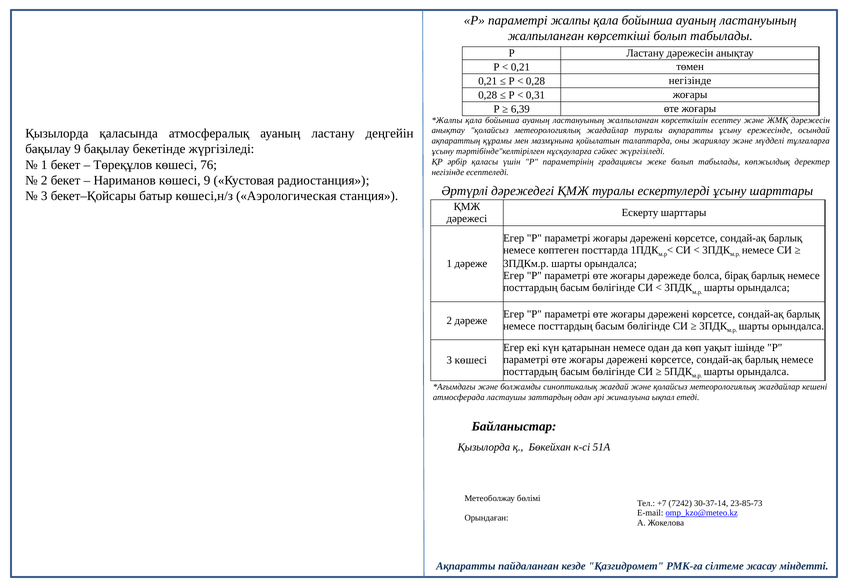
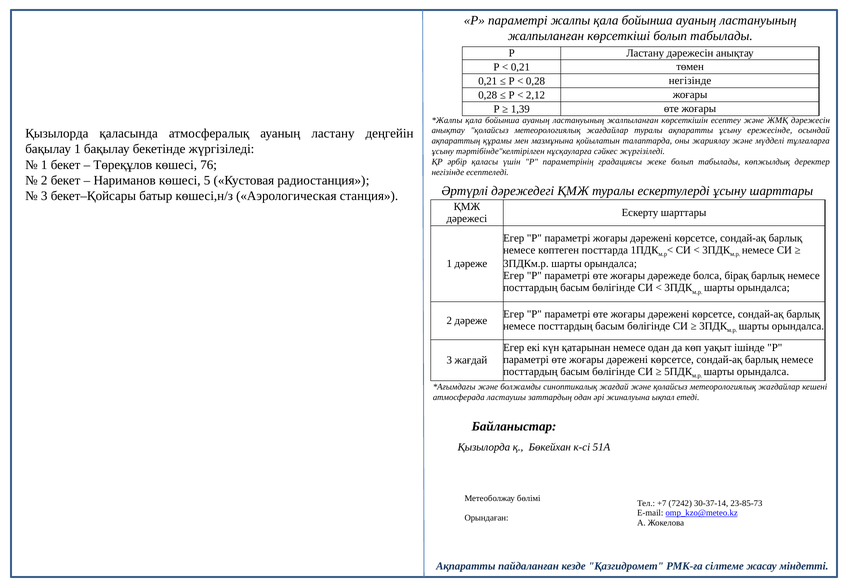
0,31: 0,31 -> 2,12 (535, 95)
6,39: 6,39 -> 1,39 (520, 109)
бақылау 9: 9 -> 1 (77, 149)
көшесі 9: 9 -> 5 (207, 180)
3 көшесі: көшесі -> жағдай (471, 360)
